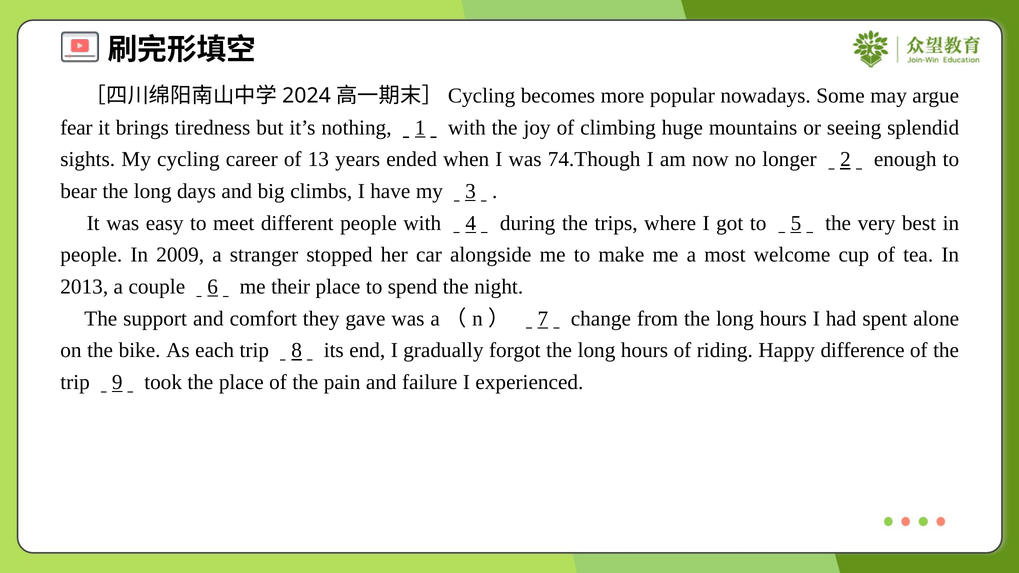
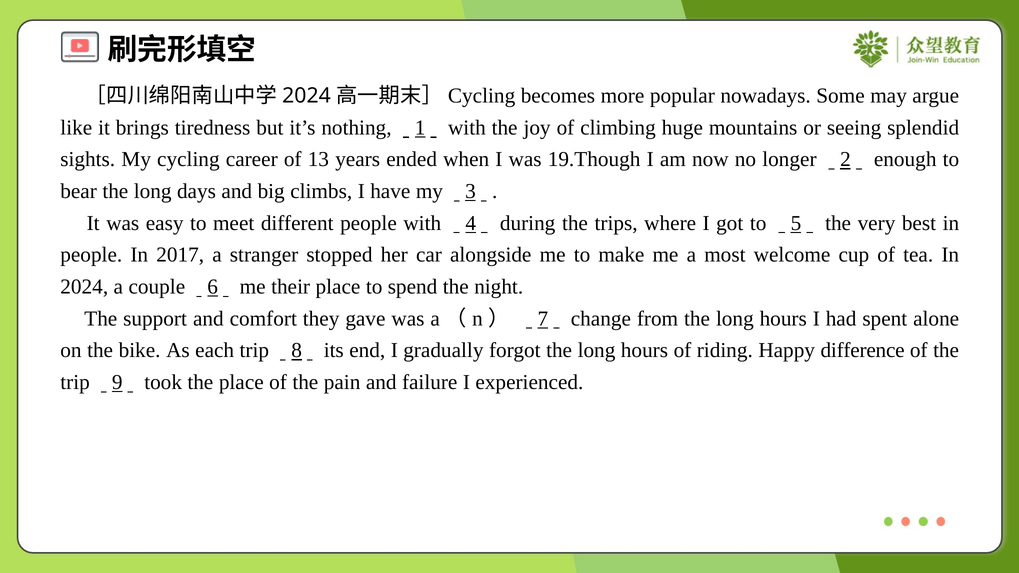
fear: fear -> like (76, 128)
74.Though: 74.Though -> 19.Though (594, 159)
2009: 2009 -> 2017 (180, 255)
2013: 2013 -> 2024 (84, 287)
